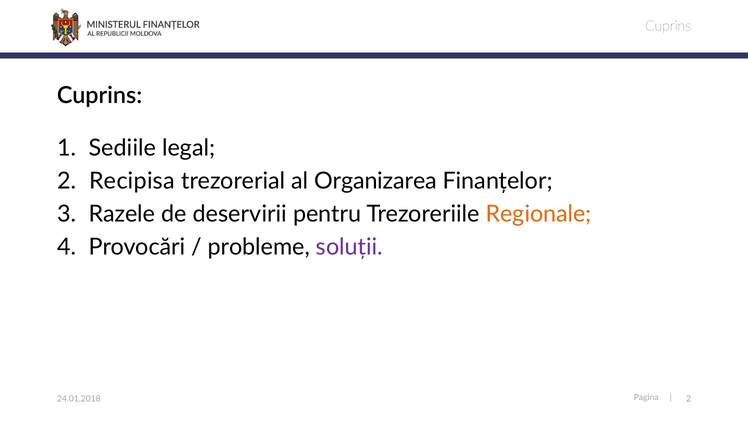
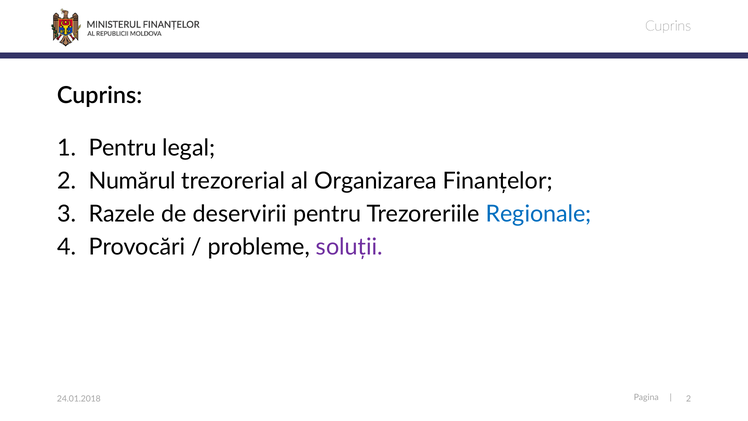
Sediile: Sediile -> Pentru (123, 148)
Recipisa: Recipisa -> Numărul (132, 181)
Regionale colour: orange -> blue (539, 214)
